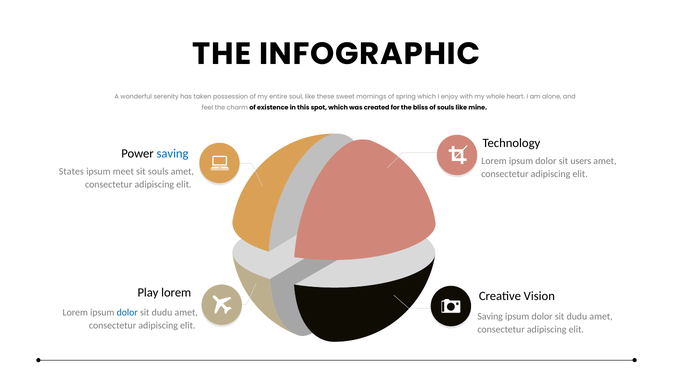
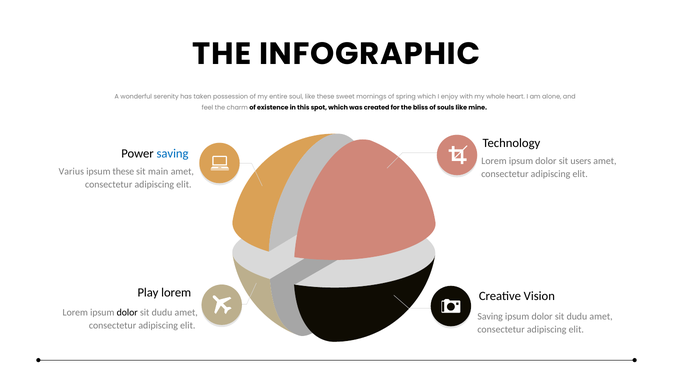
States: States -> Varius (71, 171)
ipsum meet: meet -> these (123, 171)
sit souls: souls -> main (158, 171)
dolor colour: blue -> black (127, 312)
